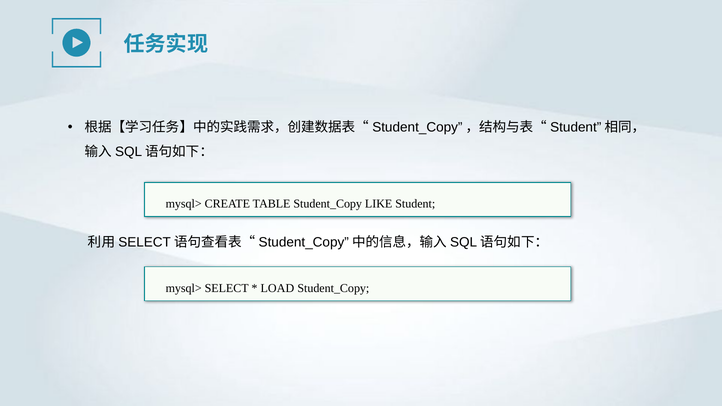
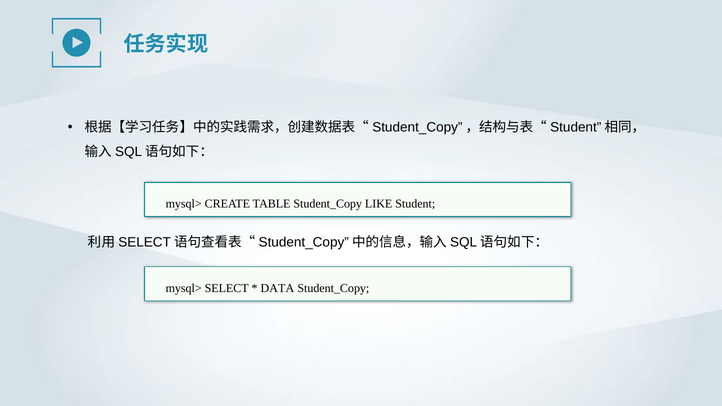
LOAD: LOAD -> DATA (277, 288)
